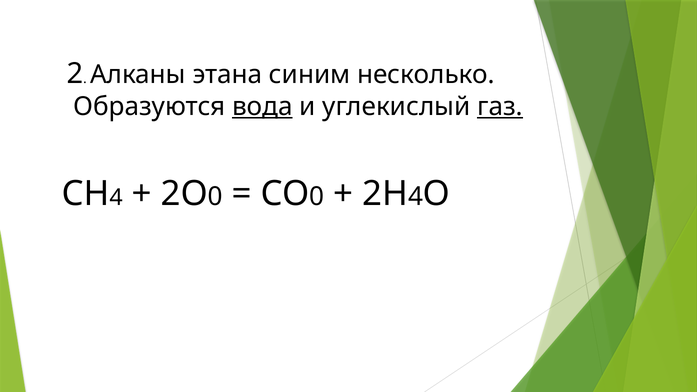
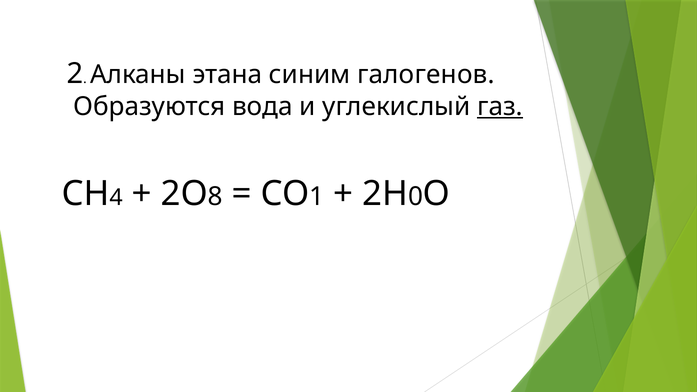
несколько: несколько -> галогенов (426, 75)
вода underline: present -> none (262, 106)
0: 0 -> 8 (215, 196)
0: 0 -> 1 (317, 196)
4: 4 -> 0 (416, 196)
